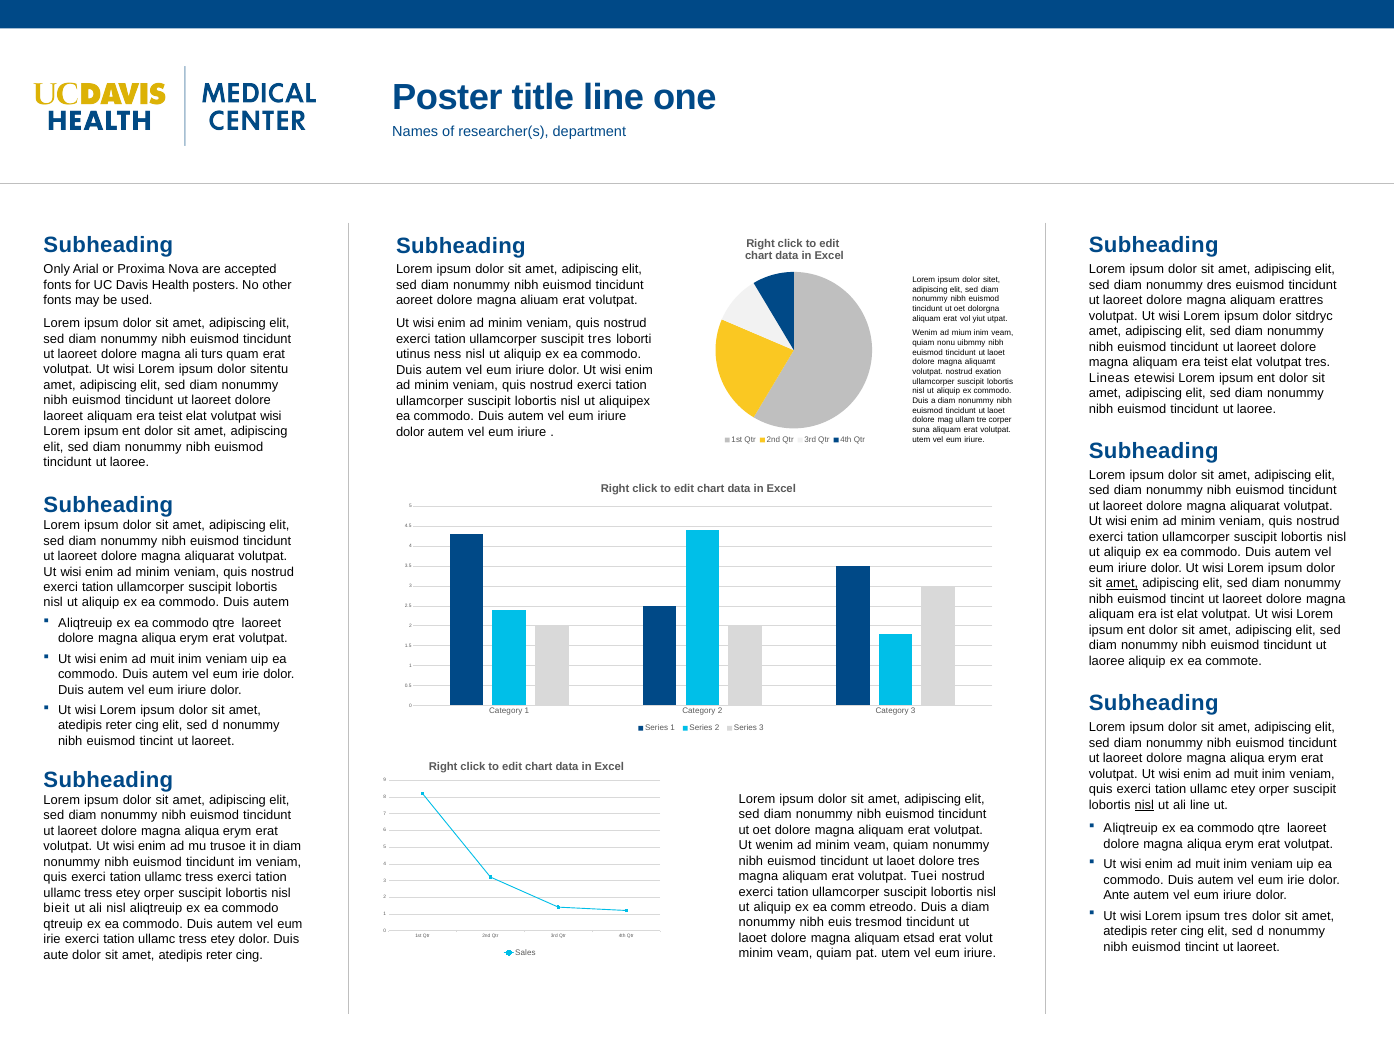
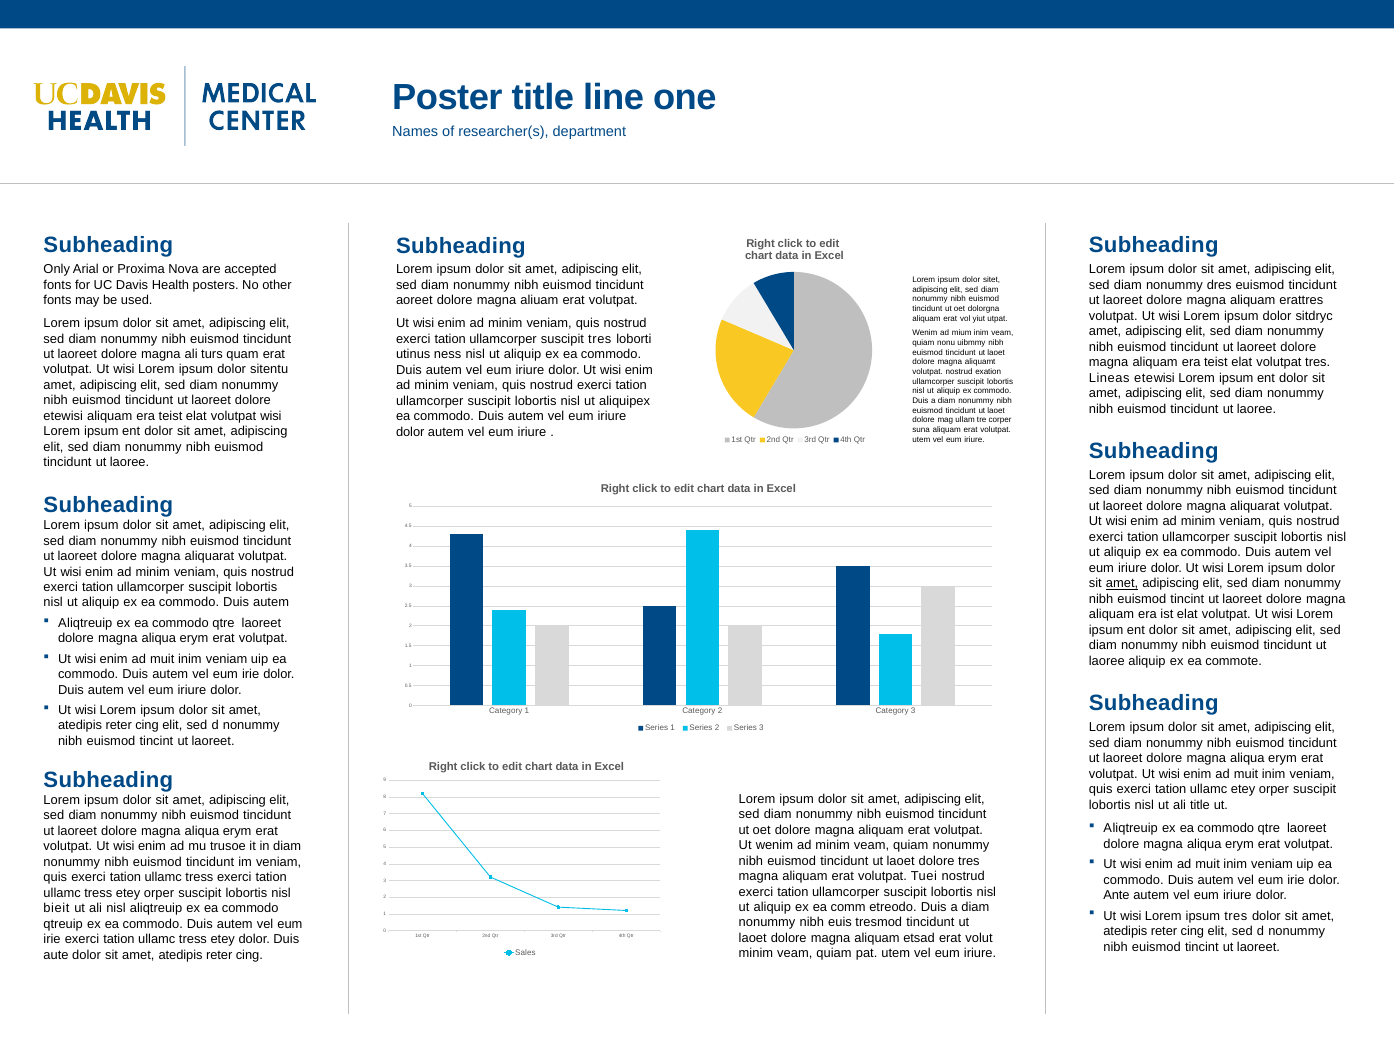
laoreet: laoreet -> etewisi (63, 416)
nisl underline: present -> none (1144, 805)
ali line: line -> title (1200, 805)
